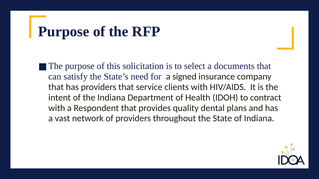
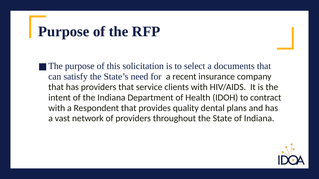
signed: signed -> recent (184, 77)
